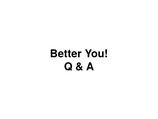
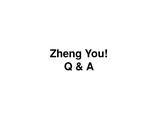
Better: Better -> Zheng (66, 54)
